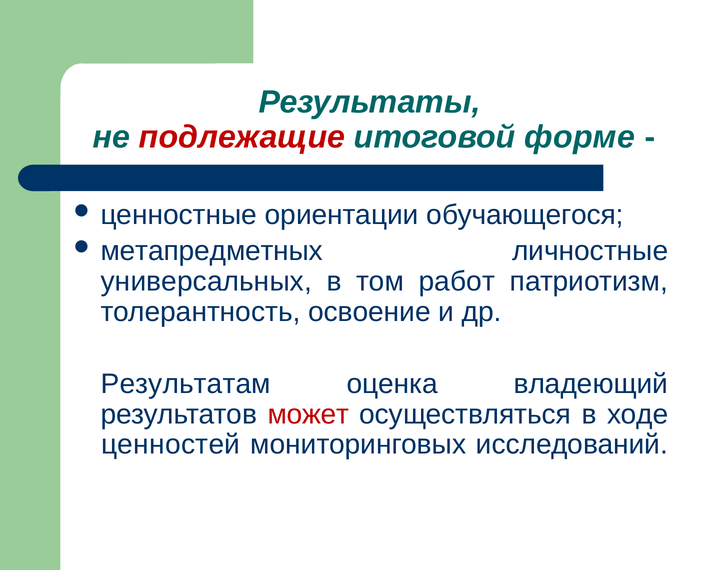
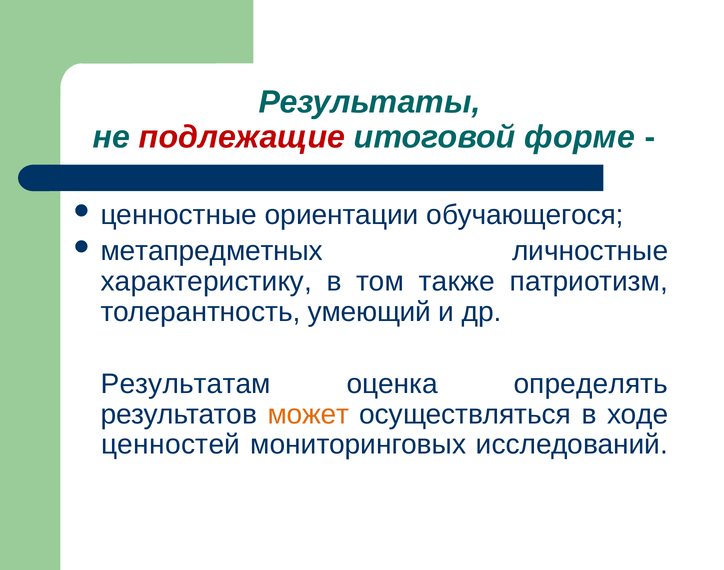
универсальных: универсальных -> характеристику (206, 281)
работ: работ -> также (457, 281)
освоение: освоение -> умеющий (370, 312)
владеющий: владеющий -> определять (591, 384)
может colour: red -> orange (308, 414)
